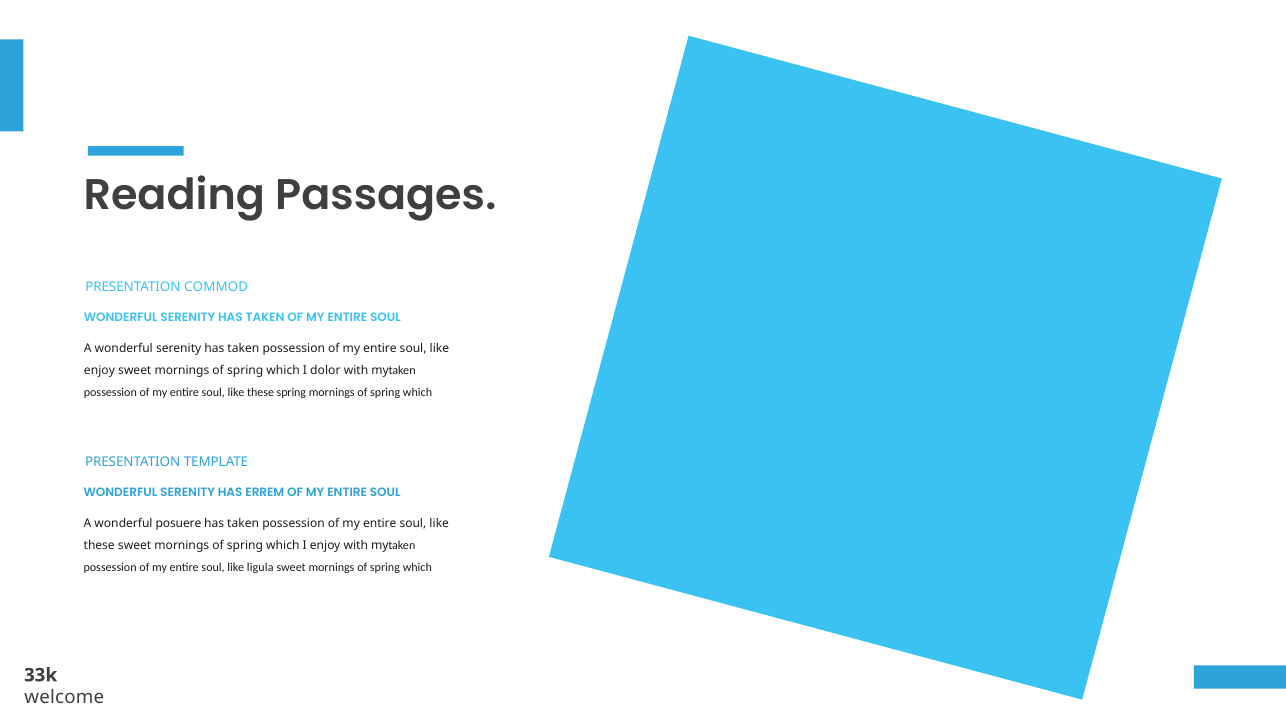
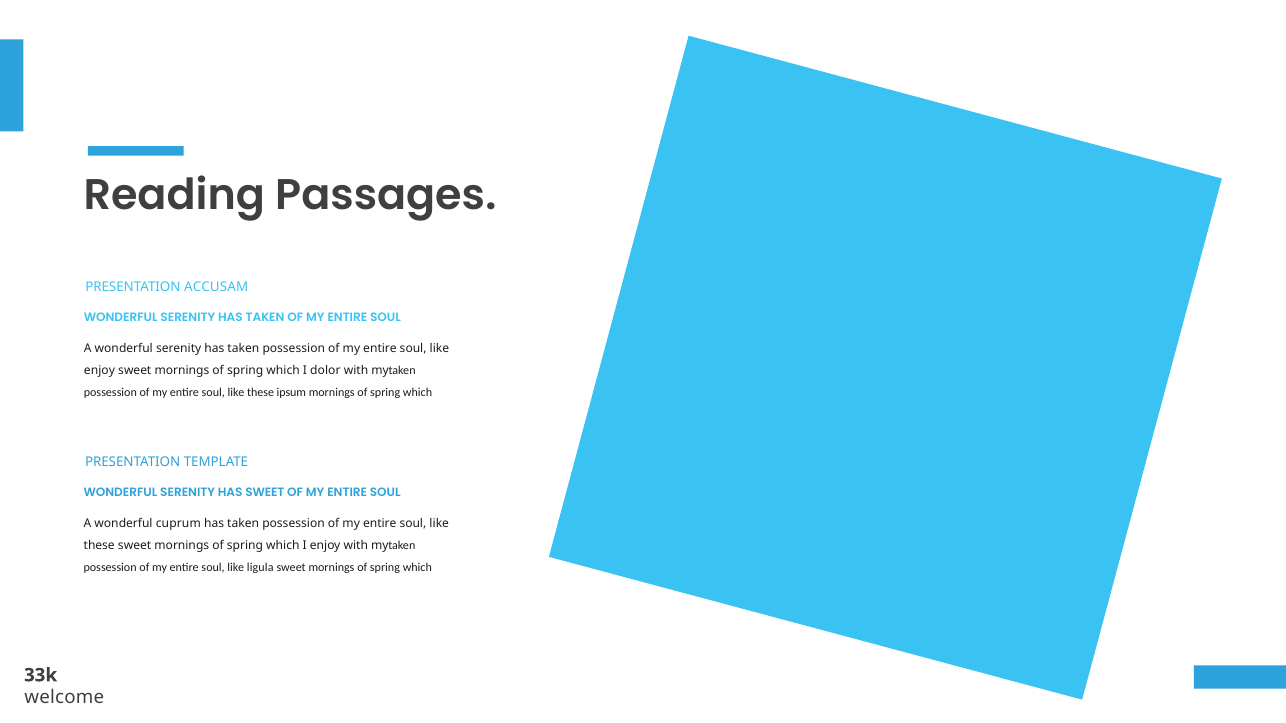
COMMOD: COMMOD -> ACCUSAM (216, 287)
these spring: spring -> ipsum (291, 393)
HAS ERREM: ERREM -> SWEET (265, 493)
posuere: posuere -> cuprum (178, 524)
